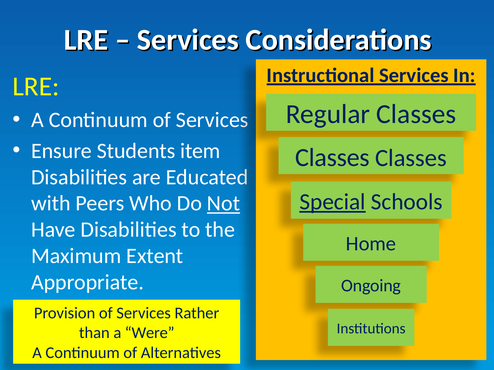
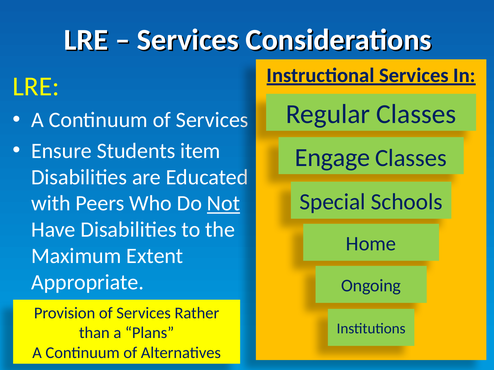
Classes: Classes -> Engage (332, 158)
Special underline: present -> none (333, 202)
Were: Were -> Plans (150, 333)
